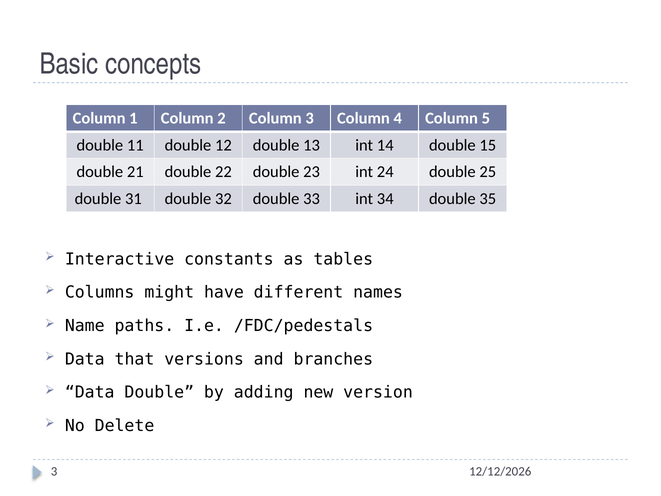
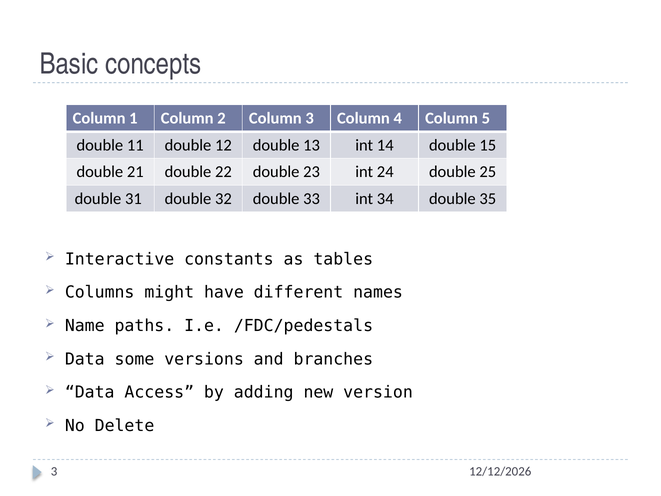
that: that -> some (134, 359)
Data Double: Double -> Access (159, 392)
